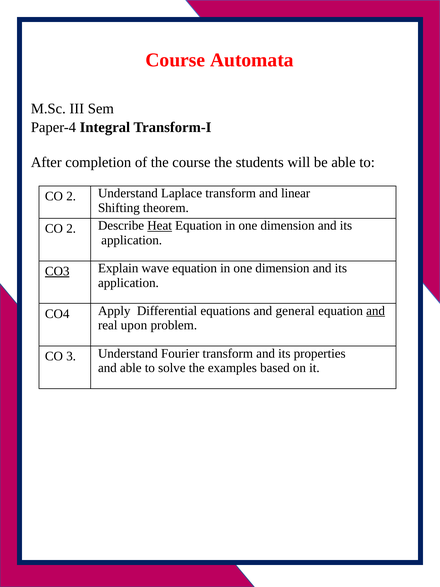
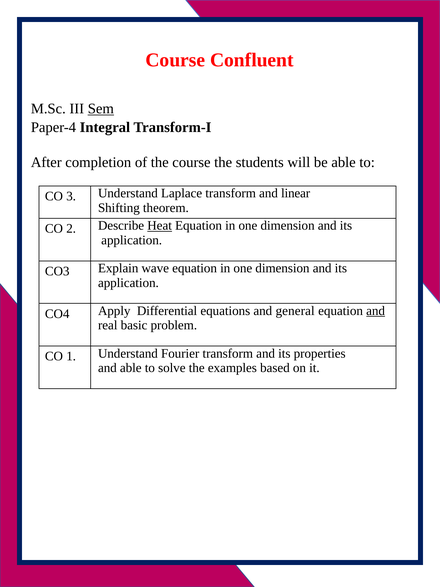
Automata: Automata -> Confluent (252, 60)
Sem underline: none -> present (101, 109)
2: 2 -> 3 (71, 196)
CO3 underline: present -> none (57, 271)
upon: upon -> basic (134, 325)
3: 3 -> 1 (71, 356)
